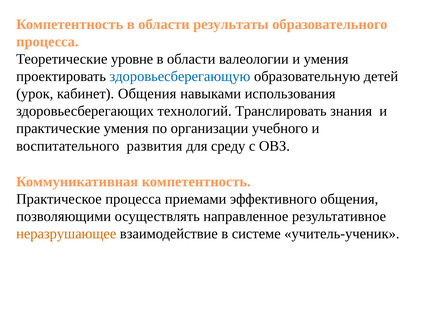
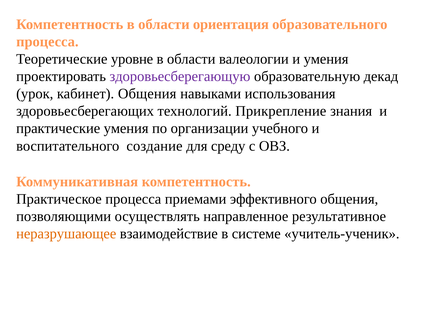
результаты: результаты -> ориентация (231, 24)
здоровьесберегающую colour: blue -> purple (180, 76)
детей: детей -> декад (381, 76)
Транслировать: Транслировать -> Прикрепление (281, 111)
развития: развития -> создание (154, 146)
